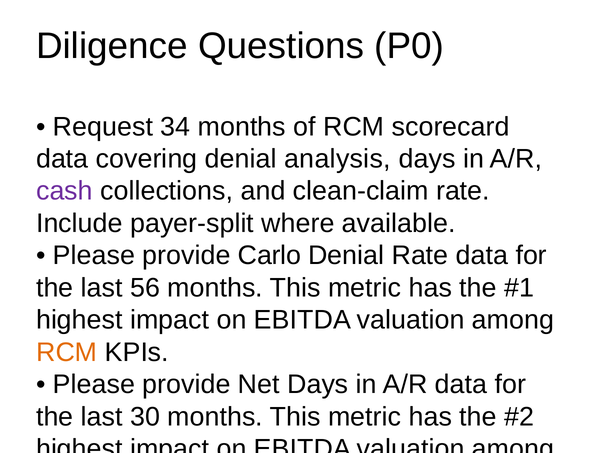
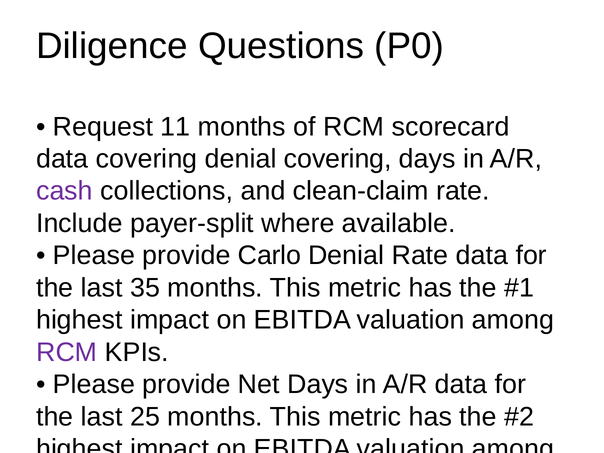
34: 34 -> 11 (175, 127)
denial analysis: analysis -> covering (338, 159)
56: 56 -> 35 (145, 288)
RCM colour: orange -> purple (67, 352)
30: 30 -> 25 (145, 417)
